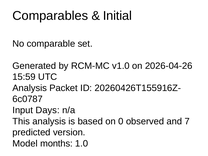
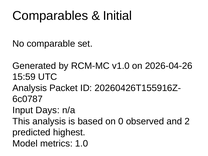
7: 7 -> 2 (187, 121)
version: version -> highest (69, 132)
months: months -> metrics (56, 143)
